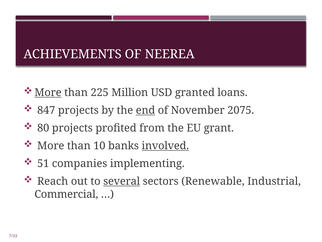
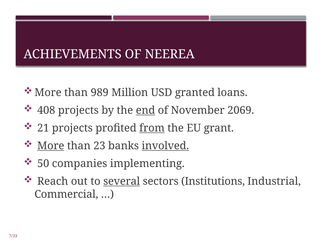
More underline: present -> none (48, 92)
225: 225 -> 989 (100, 92)
847: 847 -> 408 (46, 110)
2075: 2075 -> 2069 (241, 110)
80: 80 -> 21 (43, 128)
from underline: none -> present (152, 128)
More underline: none -> present (51, 146)
10: 10 -> 23 (99, 146)
51: 51 -> 50 (43, 163)
Renewable: Renewable -> Institutions (213, 181)
